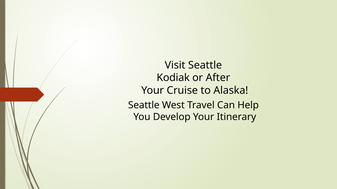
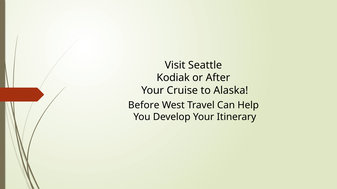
Seattle: Seattle -> Before (144, 105)
